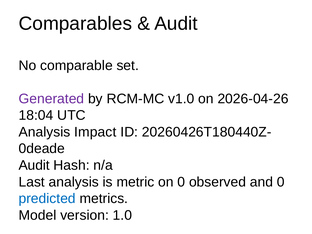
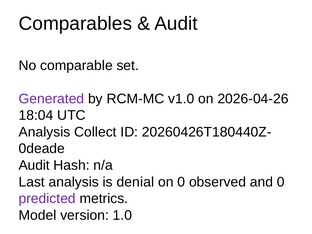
Impact: Impact -> Collect (95, 132)
metric: metric -> denial (135, 182)
predicted colour: blue -> purple (47, 199)
